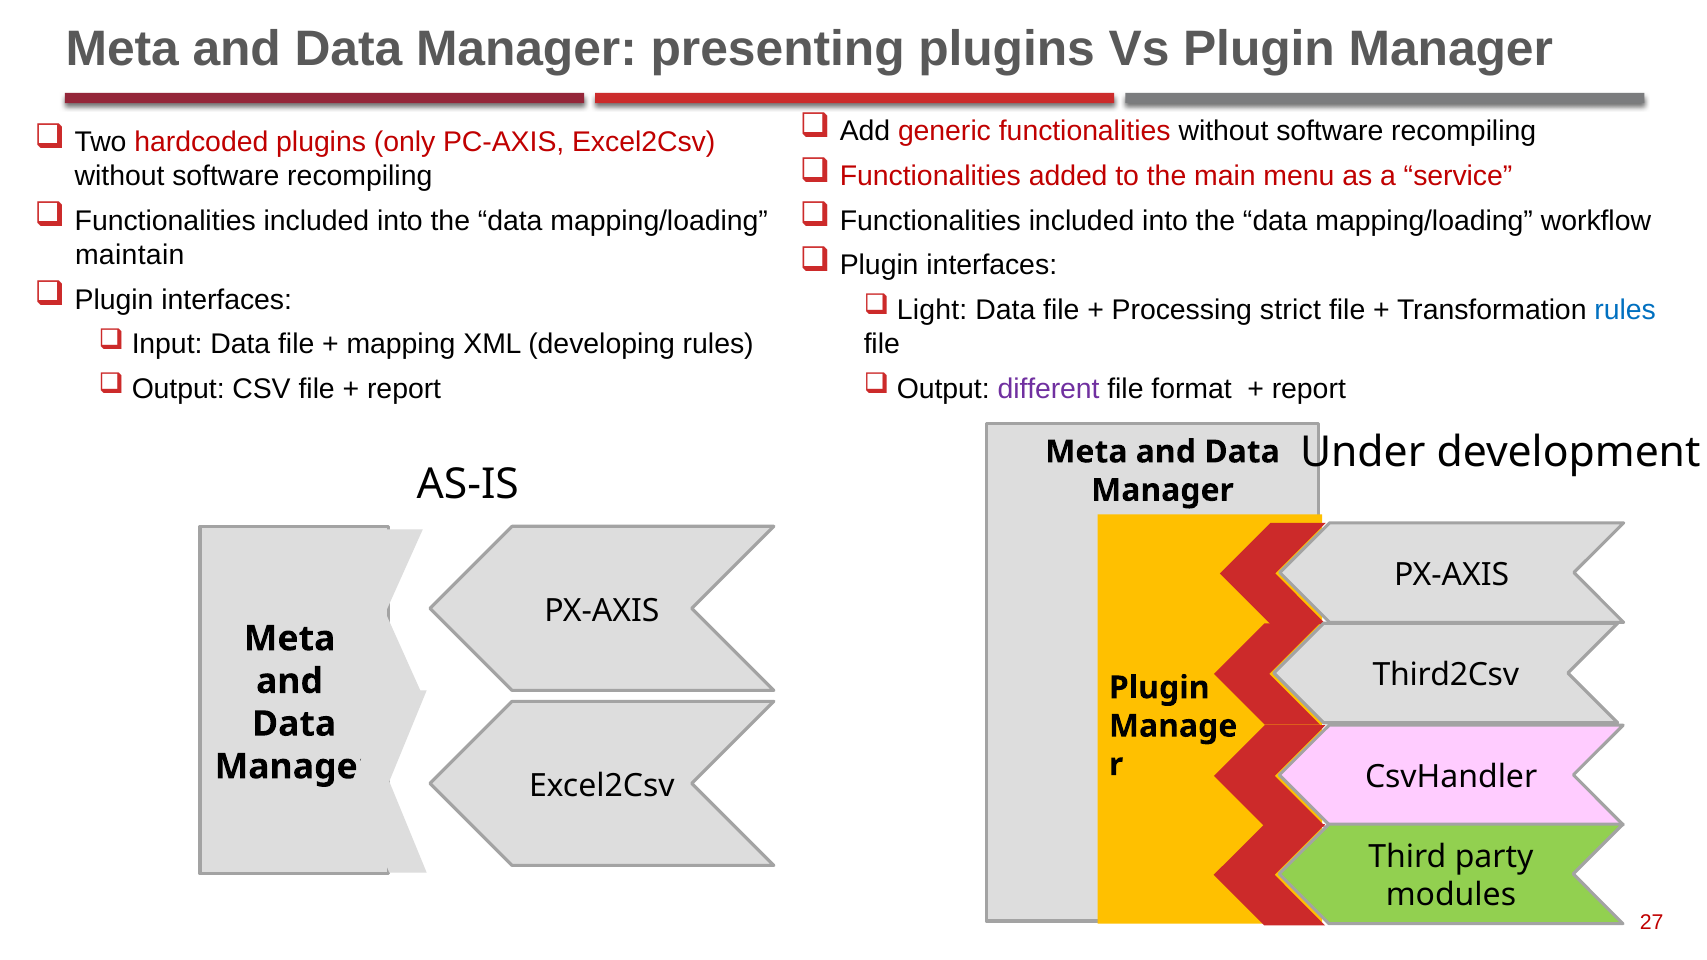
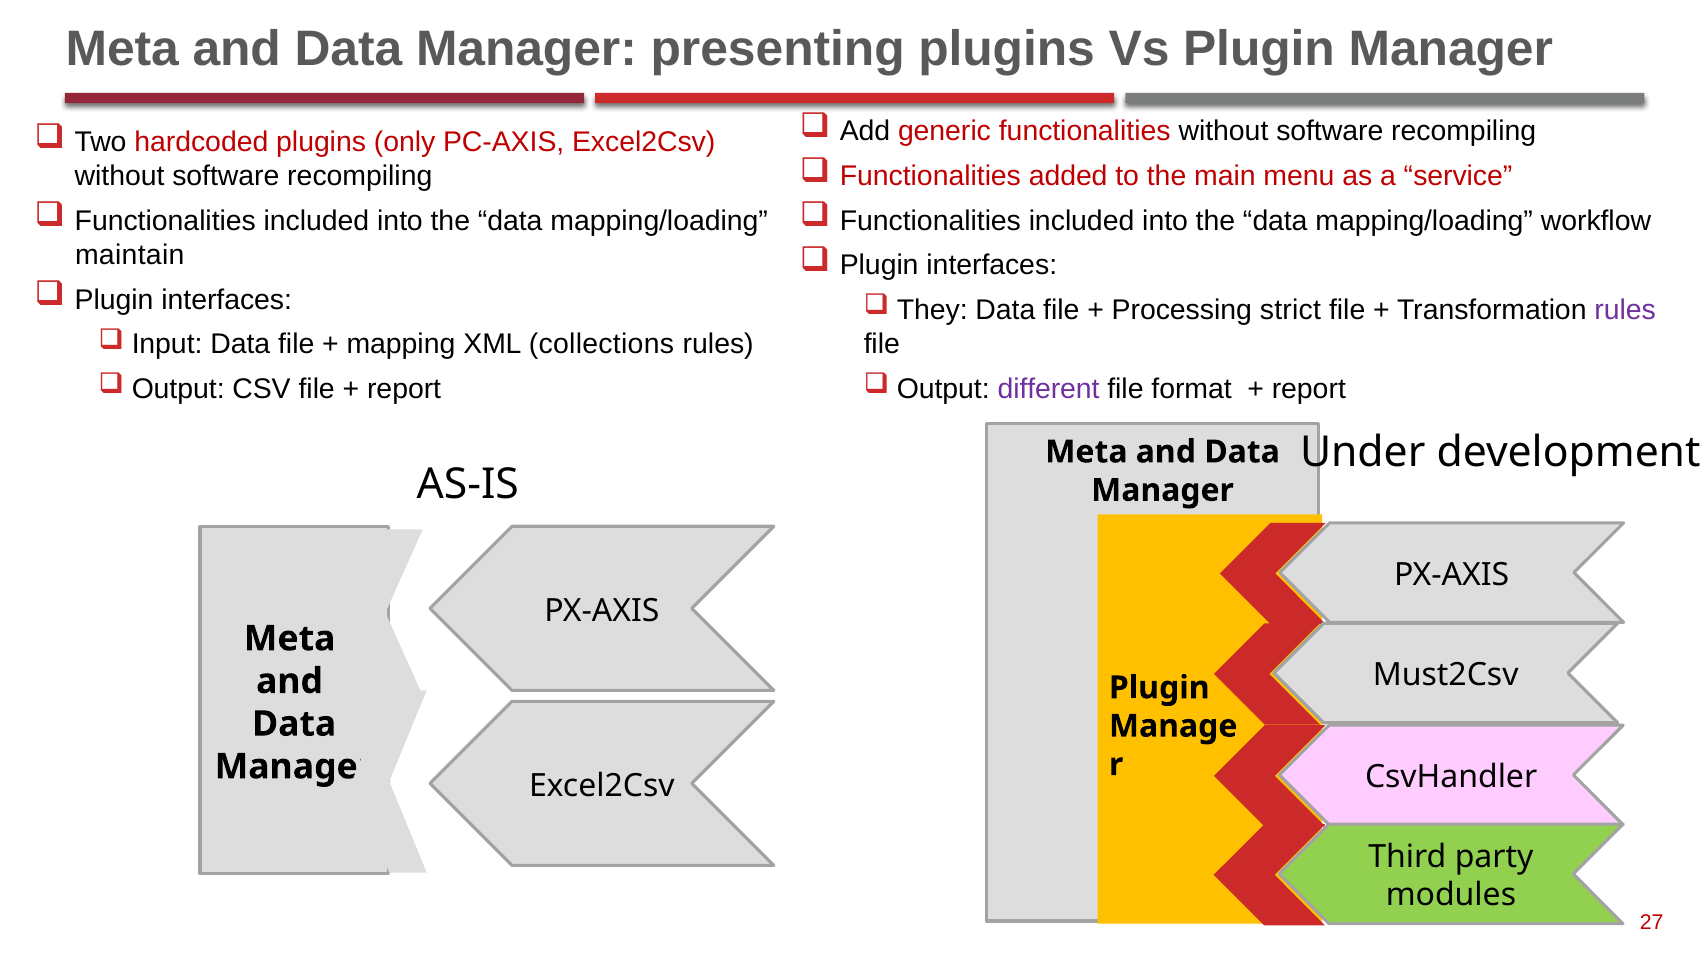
Light: Light -> They (932, 310)
rules colour: blue -> purple (1625, 310)
developing: developing -> collections (601, 345)
Third2Csv: Third2Csv -> Must2Csv (1446, 675)
